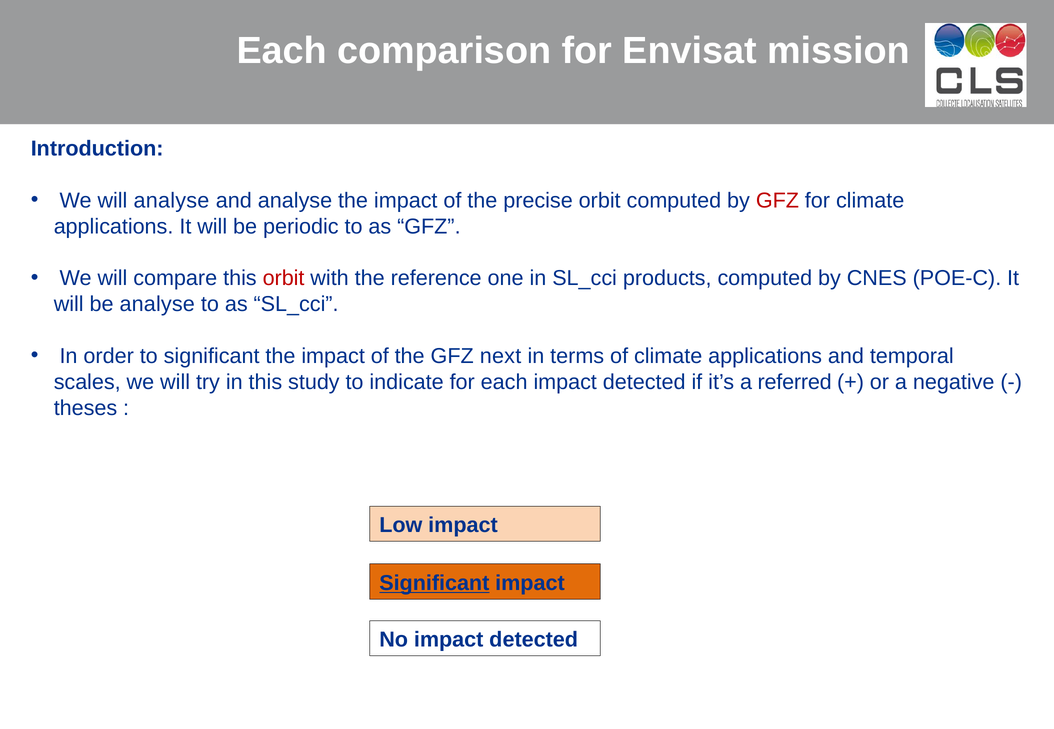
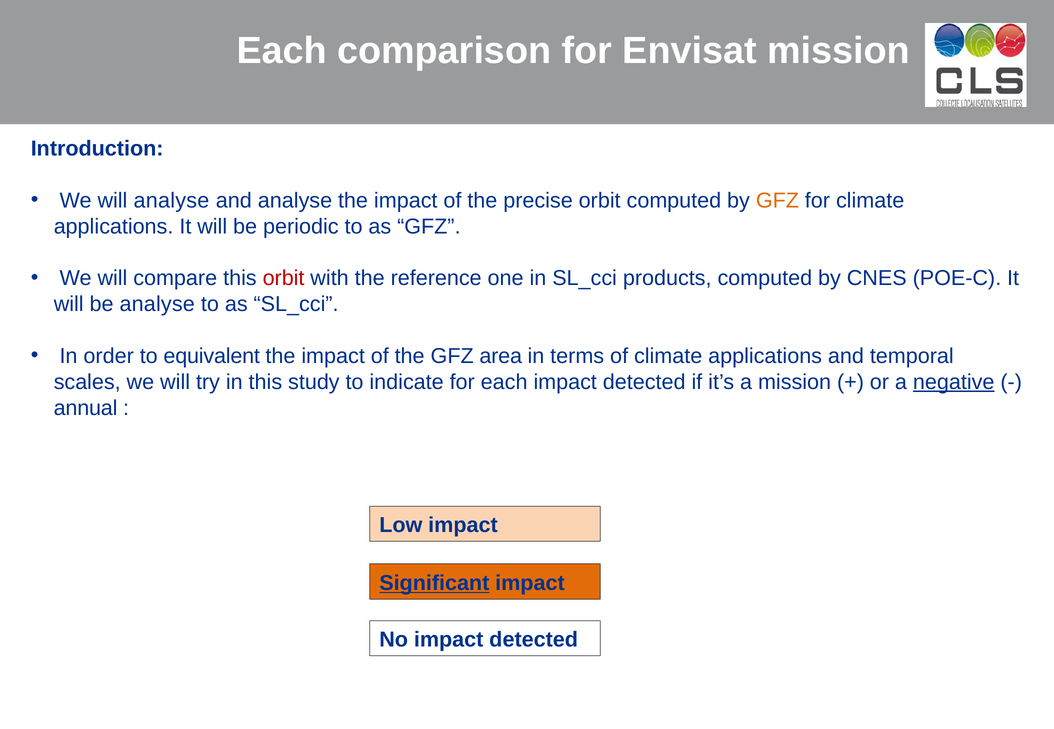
GFZ colour: red -> orange (777, 201)
to significant: significant -> equivalent (212, 356)
next: next -> area (501, 356)
a referred: referred -> mission (795, 382)
negative underline: none -> present (954, 382)
theses: theses -> annual (86, 408)
